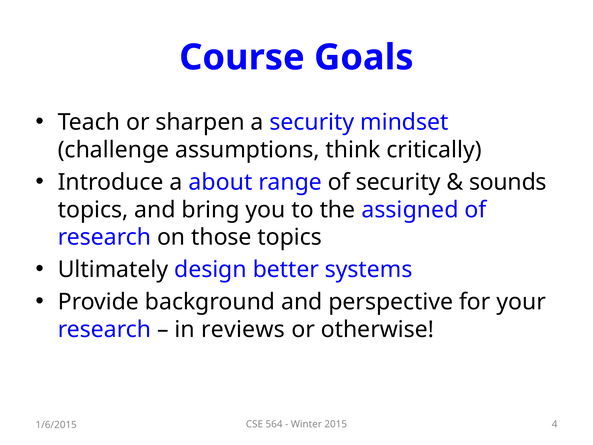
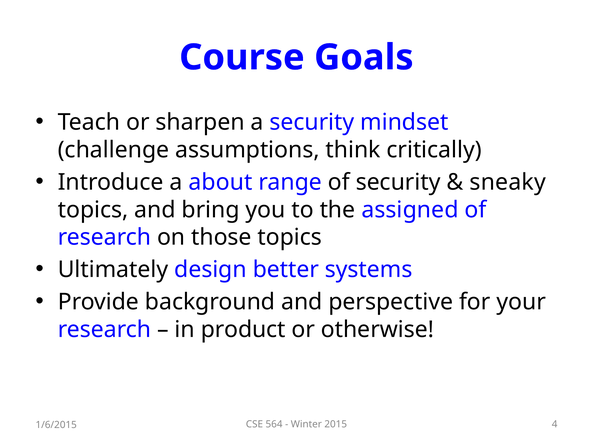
sounds: sounds -> sneaky (508, 182)
reviews: reviews -> product (243, 329)
